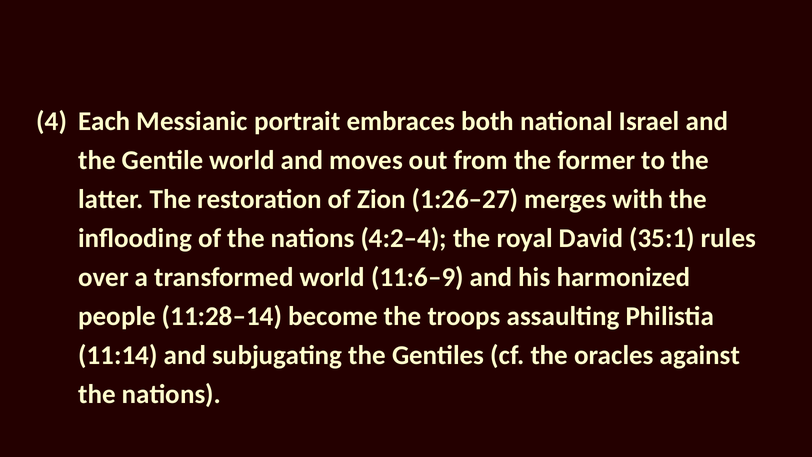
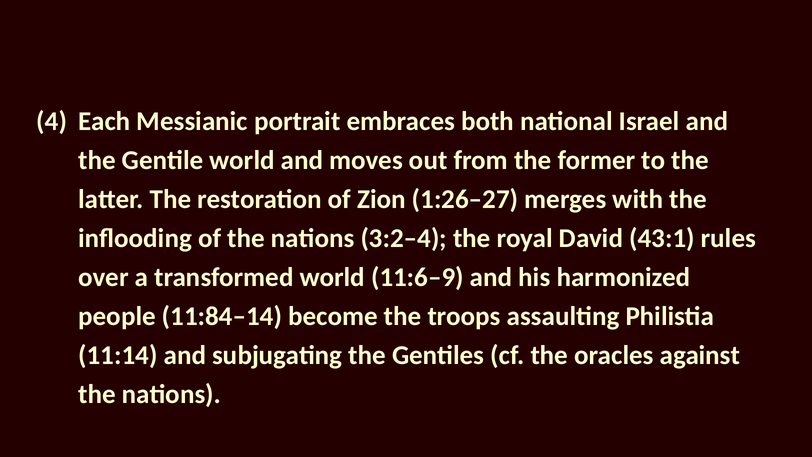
4:2–4: 4:2–4 -> 3:2–4 (404, 238)
35:1: 35:1 -> 43:1 (662, 238)
11:28–14: 11:28–14 -> 11:84–14 (222, 316)
